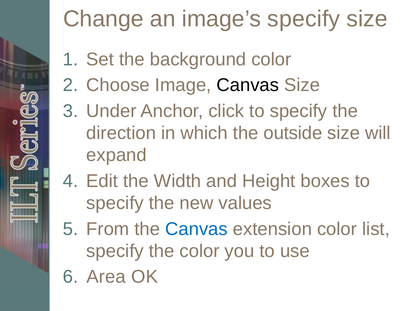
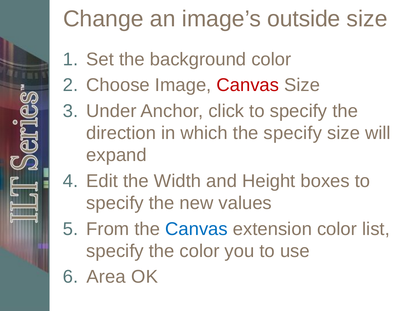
image’s specify: specify -> outside (304, 19)
Canvas colour: black -> red (248, 85)
the outside: outside -> specify (293, 133)
